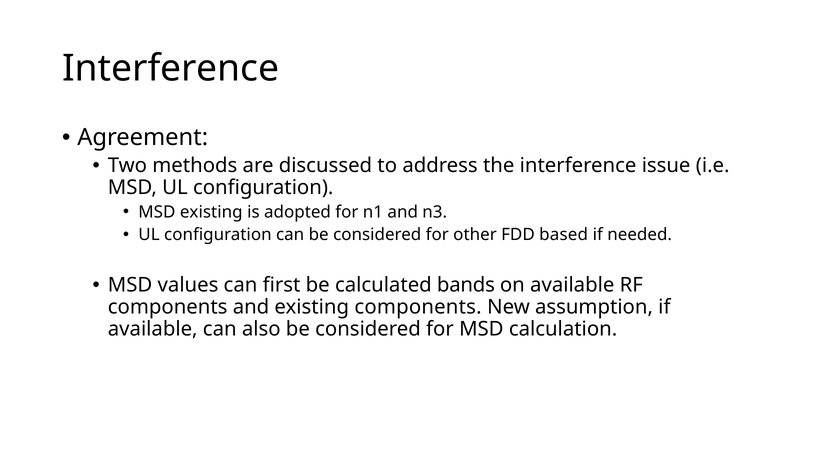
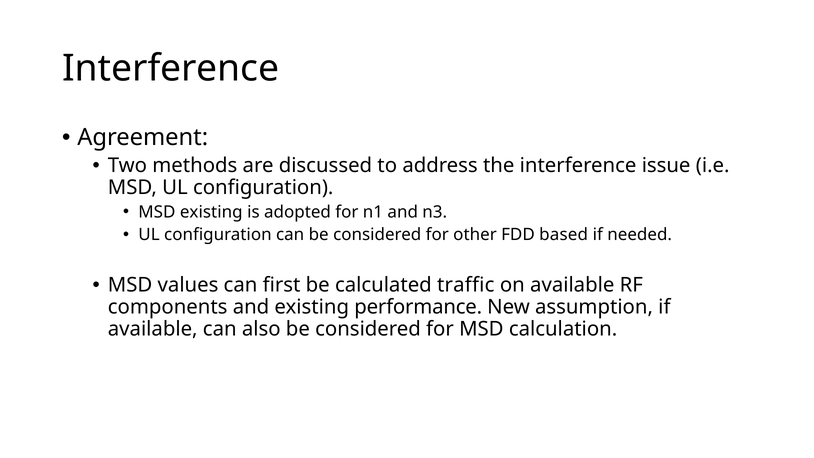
bands: bands -> traffic (466, 285)
existing components: components -> performance (418, 307)
